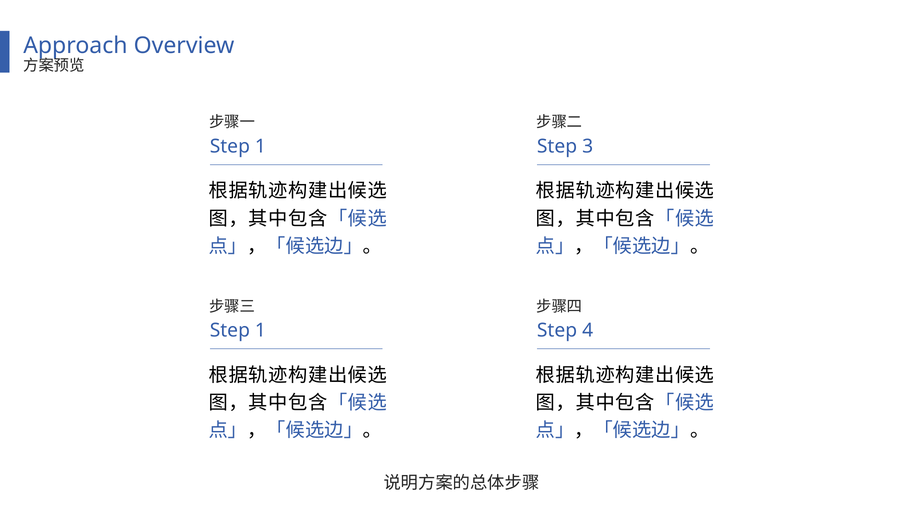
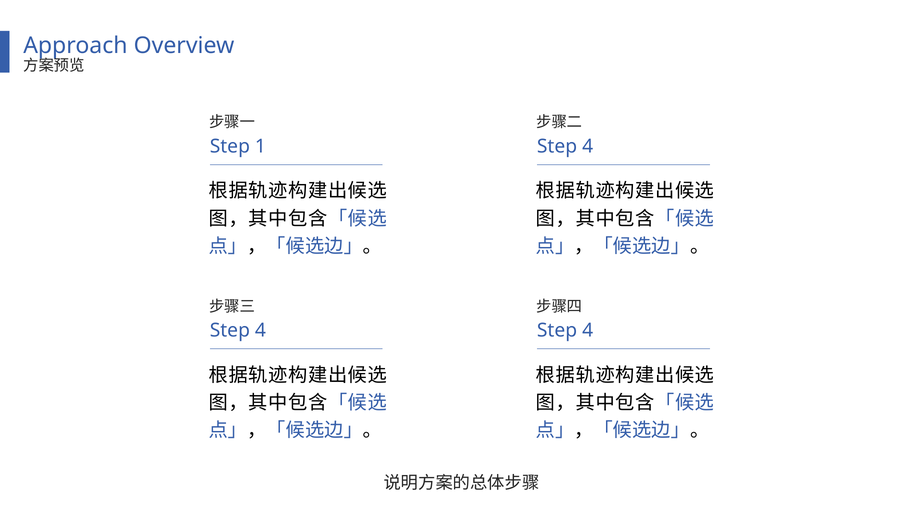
3: 3 -> 4 (588, 146)
1: 1 -> 4 (260, 331)
